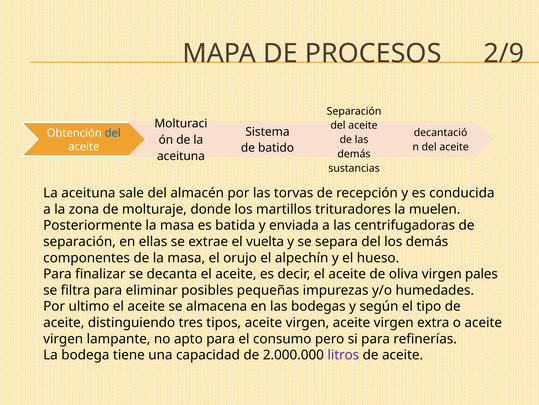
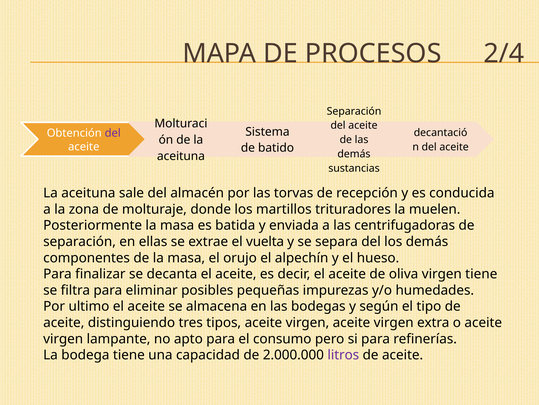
2/9: 2/9 -> 2/4 (504, 54)
del colour: blue -> purple (113, 133)
virgen pales: pales -> tiene (481, 274)
